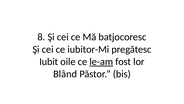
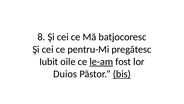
iubitor-Mi: iubitor-Mi -> pentru-Mi (88, 49)
Blând: Blând -> Duios (65, 74)
bis underline: none -> present (122, 74)
